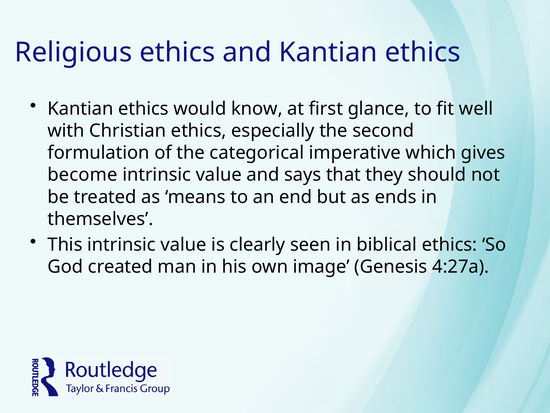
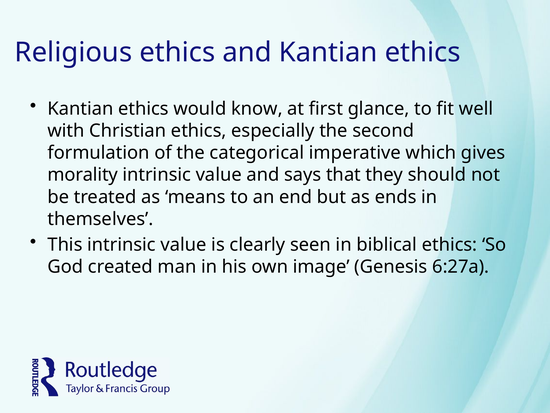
become: become -> morality (83, 175)
4:27a: 4:27a -> 6:27a (461, 266)
